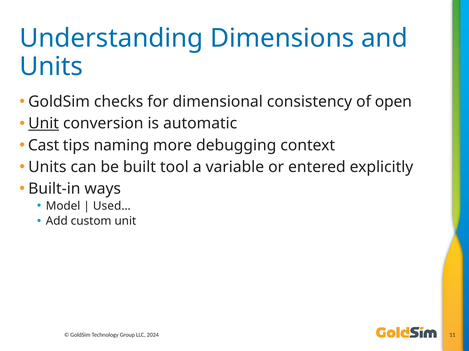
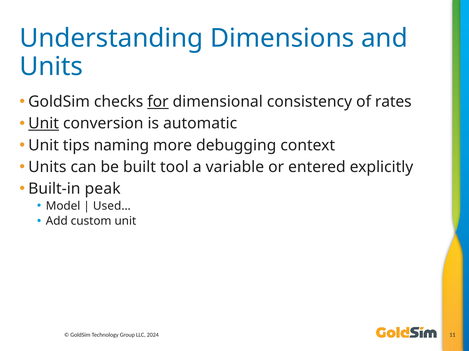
for underline: none -> present (158, 102)
open: open -> rates (393, 102)
Cast: Cast -> Unit (44, 146)
ways: ways -> peak (103, 189)
